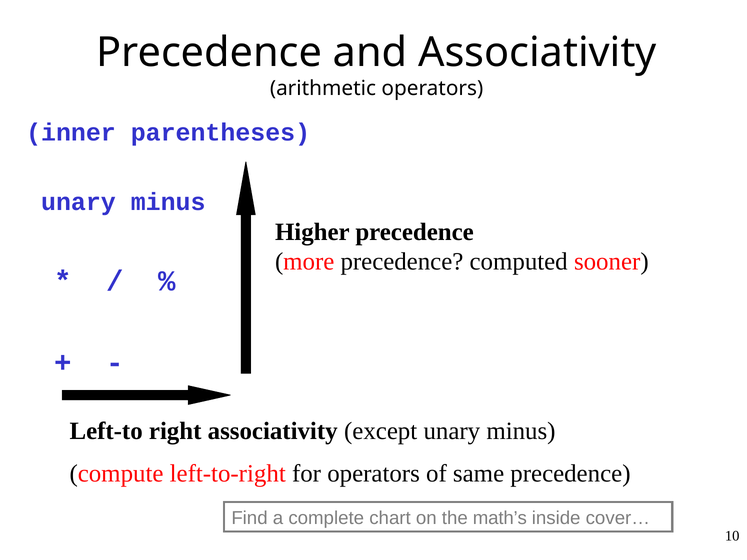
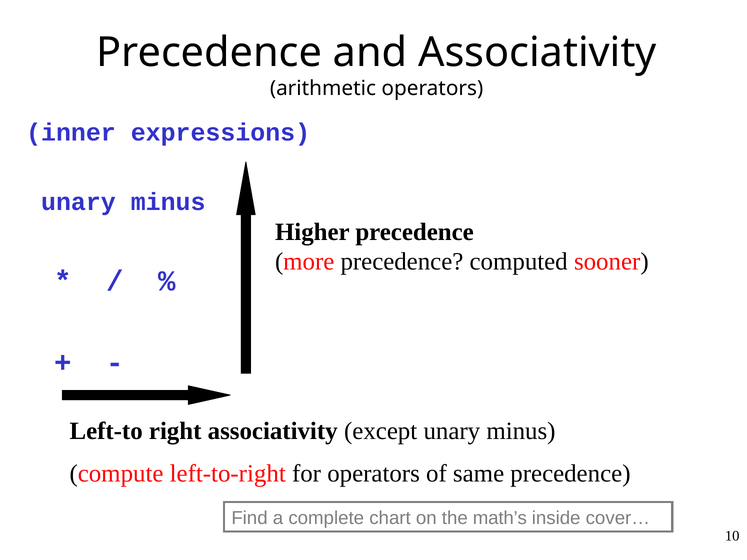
parentheses: parentheses -> expressions (220, 132)
